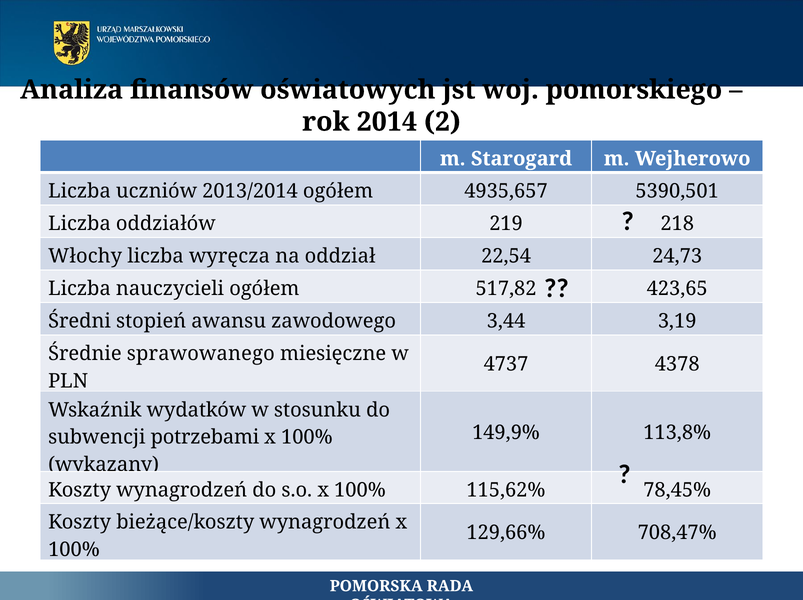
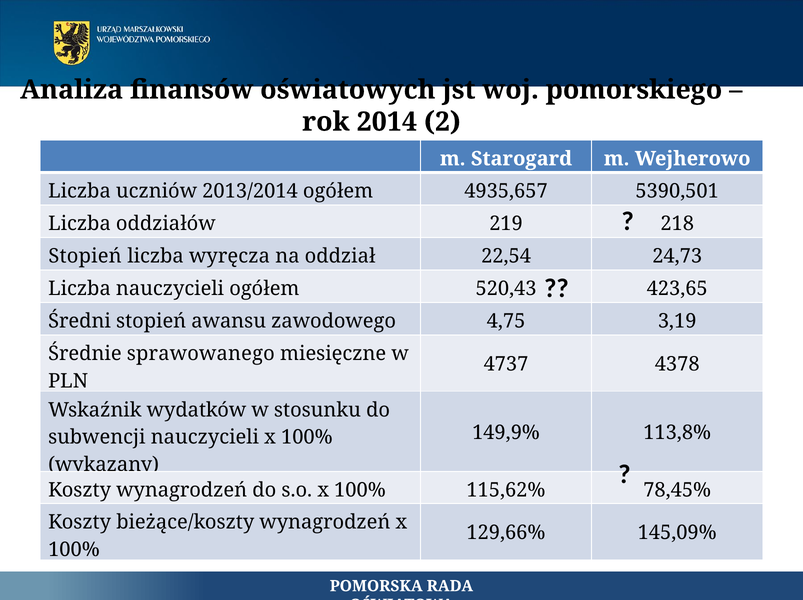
Włochy: Włochy -> Stopień (85, 257)
517,82: 517,82 -> 520,43 (506, 289)
3,44: 3,44 -> 4,75 (506, 322)
subwencji potrzebami: potrzebami -> nauczycieli (205, 438)
708,47%: 708,47% -> 145,09% (677, 533)
